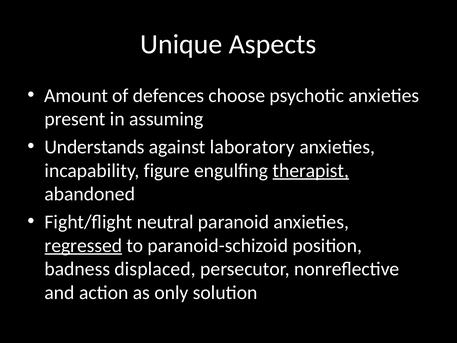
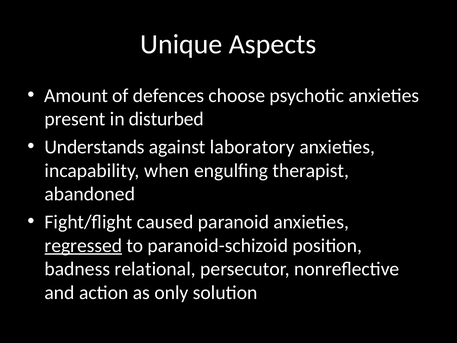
assuming: assuming -> disturbed (166, 119)
figure: figure -> when (167, 170)
therapist underline: present -> none (311, 170)
neutral: neutral -> caused (165, 222)
displaced: displaced -> relational (155, 269)
